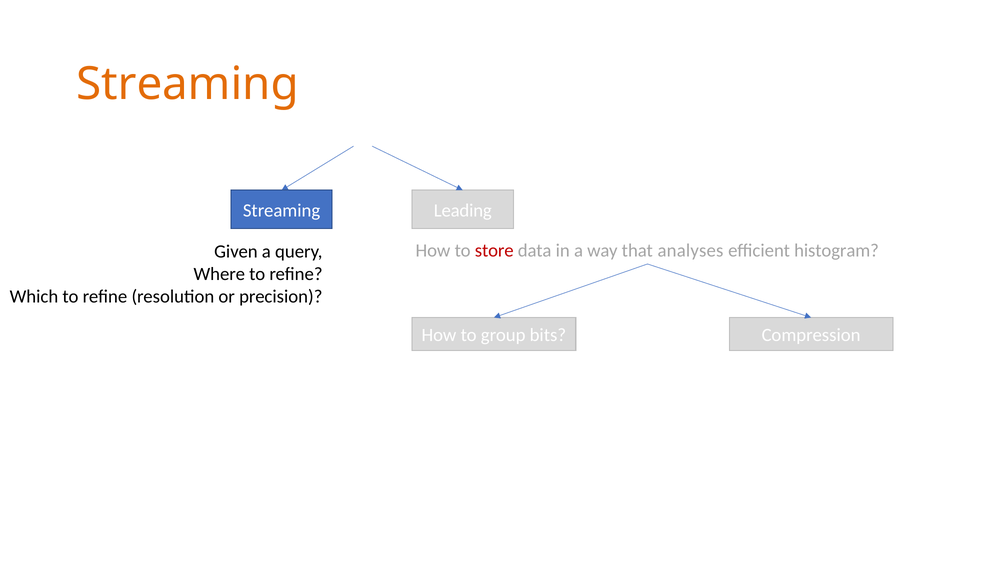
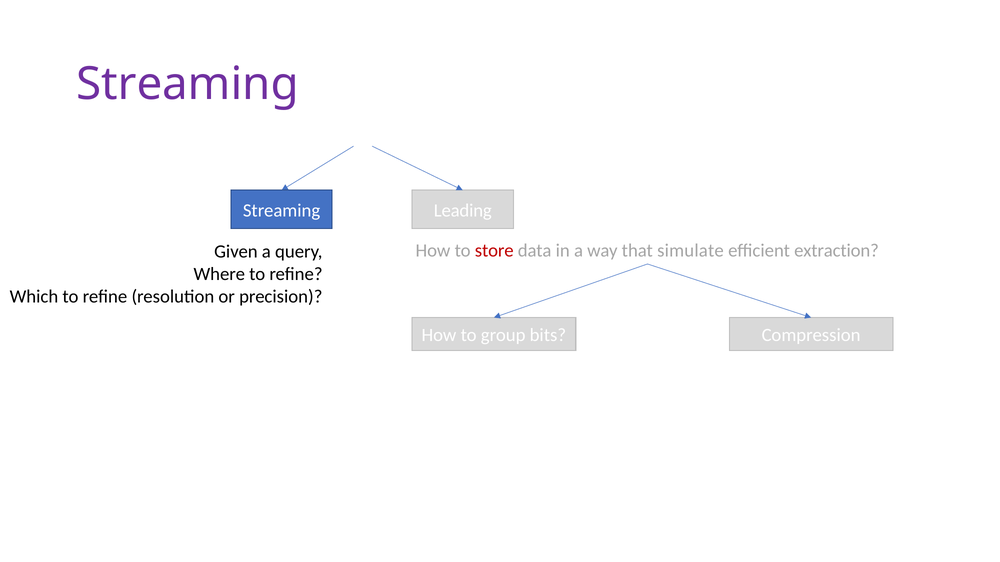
Streaming colour: orange -> purple (187, 84)
analyses: analyses -> simulate (691, 251)
histogram: histogram -> extraction (837, 251)
